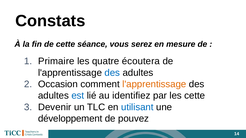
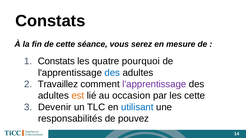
Primaire: Primaire -> Constats (56, 61)
écoutera: écoutera -> pourquoi (141, 61)
Occasion: Occasion -> Travaillez (58, 84)
l'apprentissage colour: orange -> purple (154, 84)
est colour: blue -> orange (78, 96)
identifiez: identifiez -> occasion (131, 96)
développement: développement -> responsabilités (70, 119)
